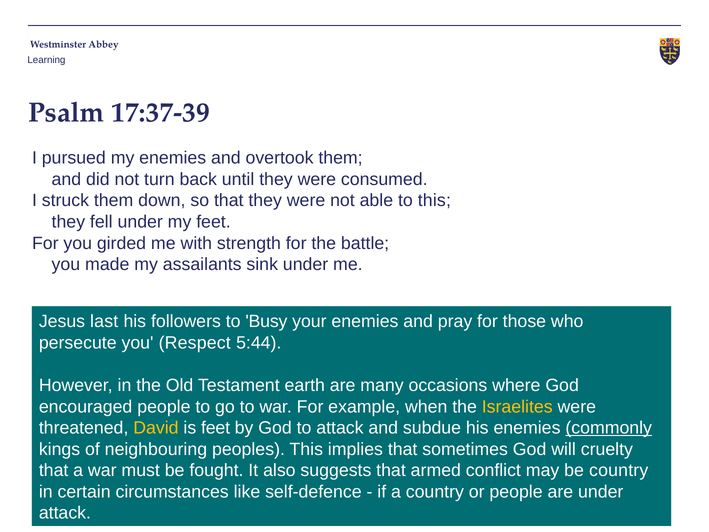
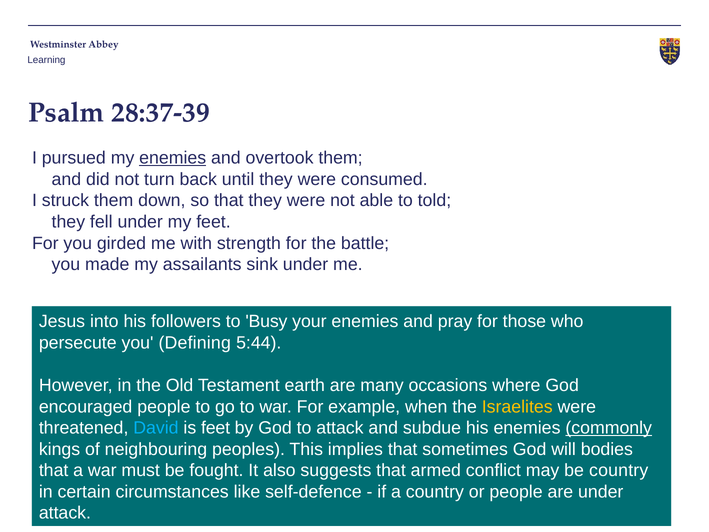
17:37-39: 17:37-39 -> 28:37-39 (161, 113)
enemies underline: none -> present (173, 158)
to this: this -> told (434, 201)
last: last -> into (104, 321)
Respect: Respect -> Defining (195, 343)
David colour: yellow -> light blue (156, 428)
cruelty: cruelty -> bodies (607, 449)
